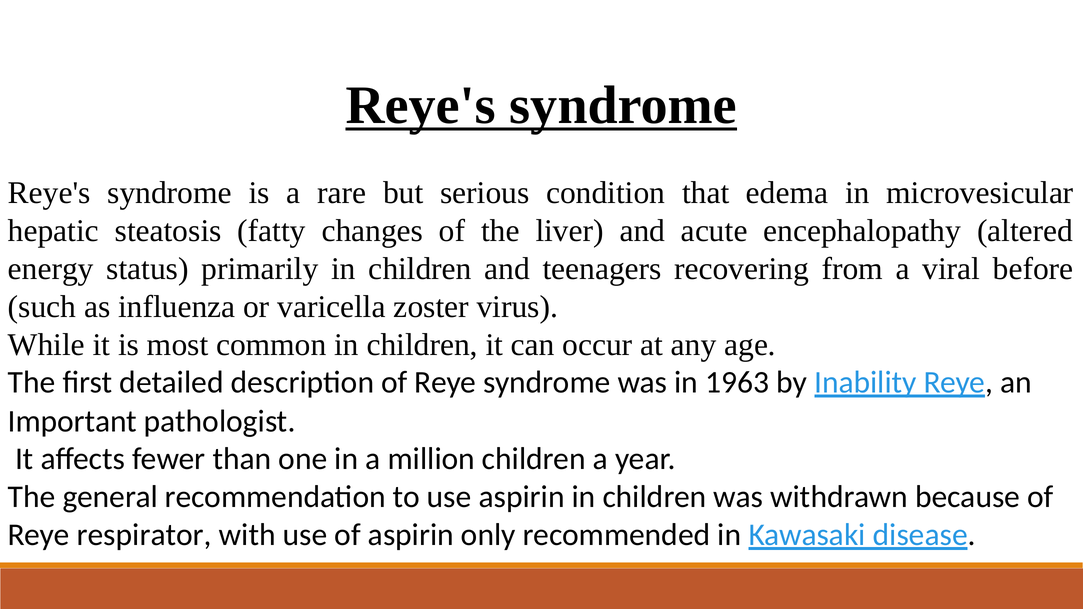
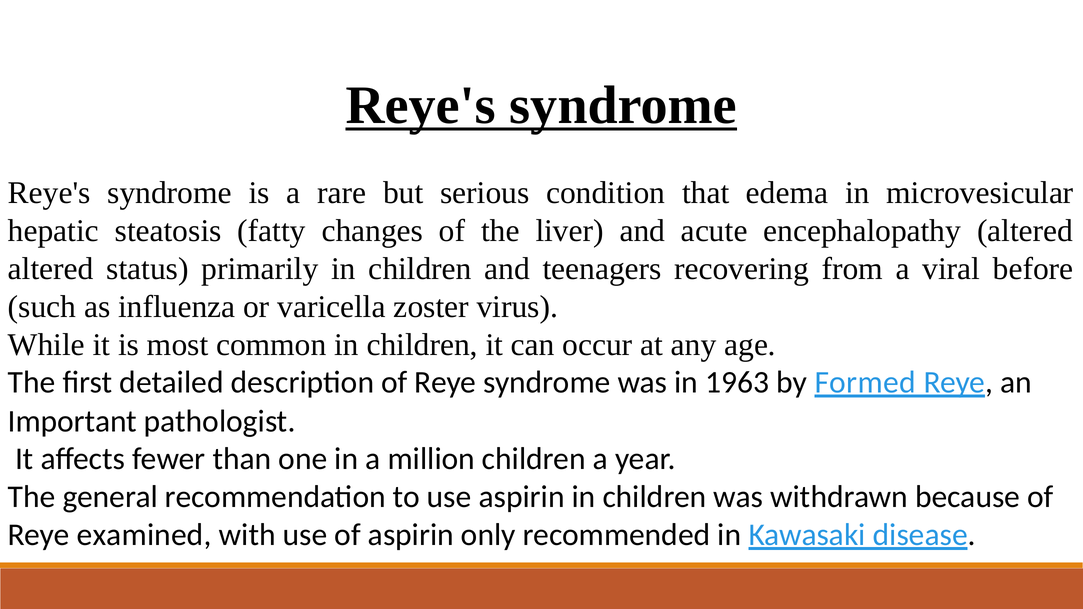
energy: energy -> altered (51, 269)
Inability: Inability -> Formed (865, 383)
respirator: respirator -> examined (144, 535)
